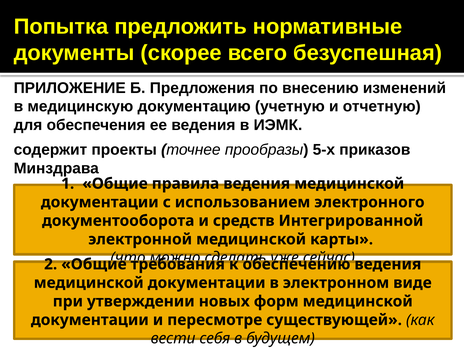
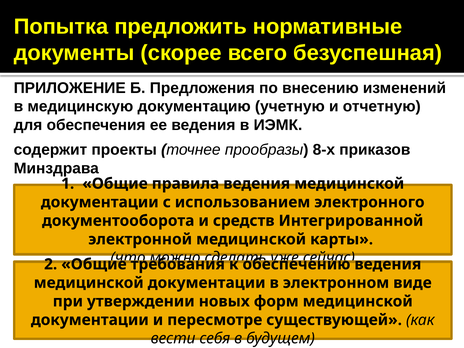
5-х: 5-х -> 8-х (324, 150)
